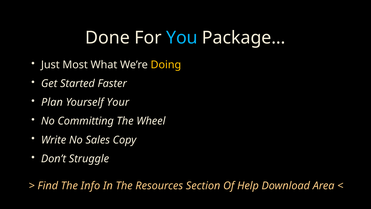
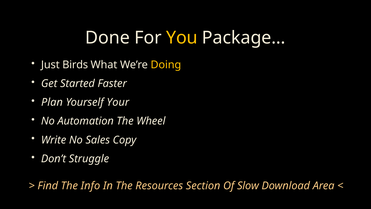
You colour: light blue -> yellow (182, 38)
Most: Most -> Birds (75, 65)
Committing: Committing -> Automation (86, 121)
Help: Help -> Slow (248, 185)
